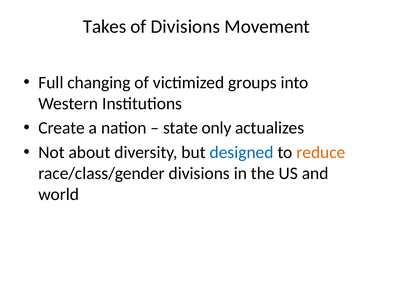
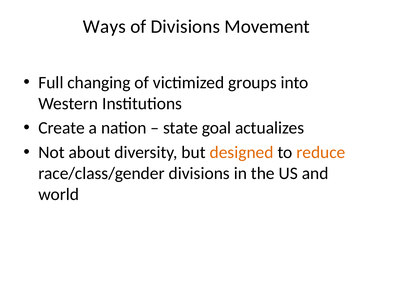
Takes: Takes -> Ways (104, 27)
only: only -> goal (217, 128)
designed colour: blue -> orange (242, 152)
